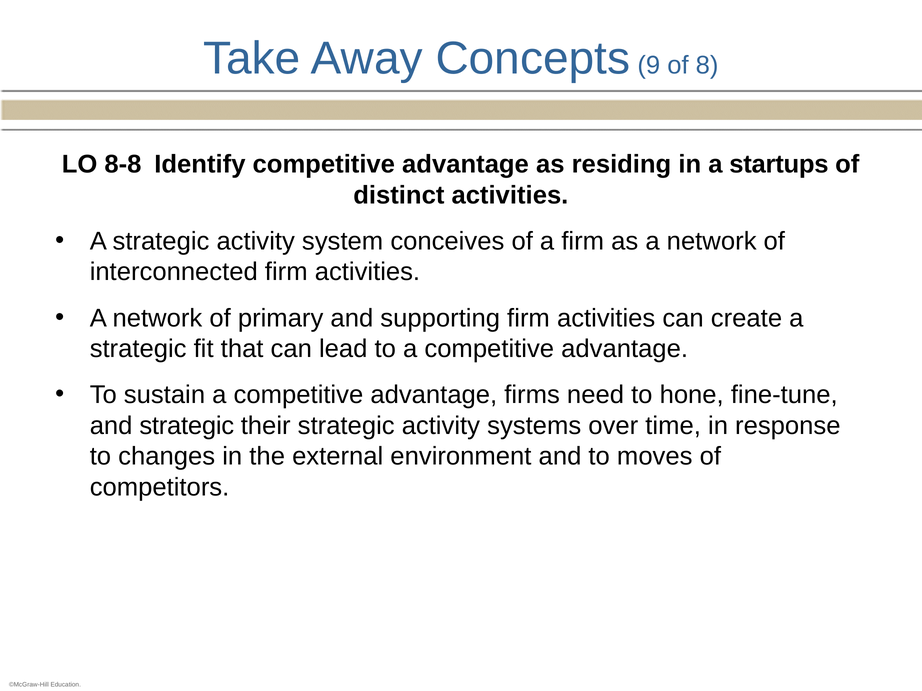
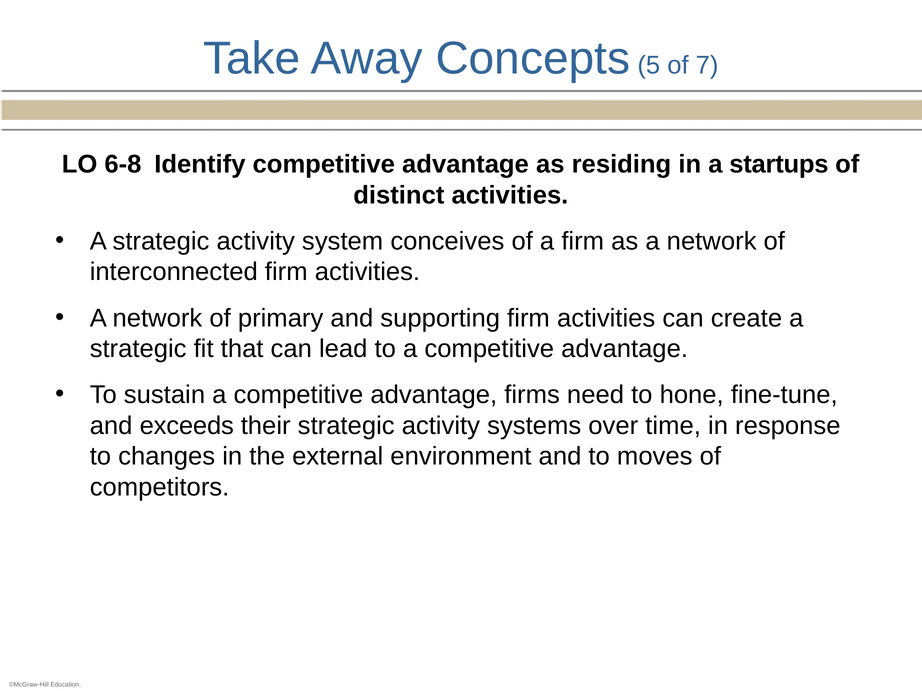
9: 9 -> 5 (649, 65)
8: 8 -> 7 (707, 65)
8-8: 8-8 -> 6-8 (123, 165)
and strategic: strategic -> exceeds (187, 426)
